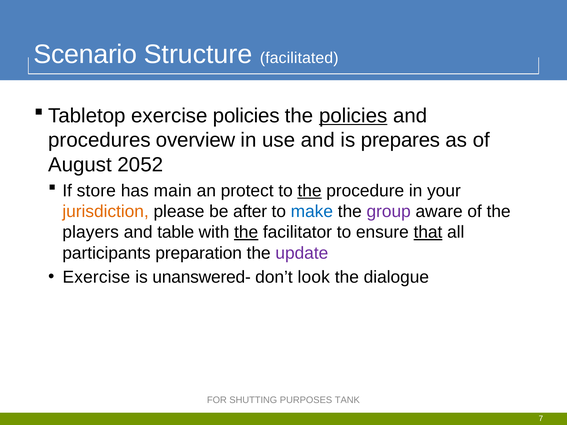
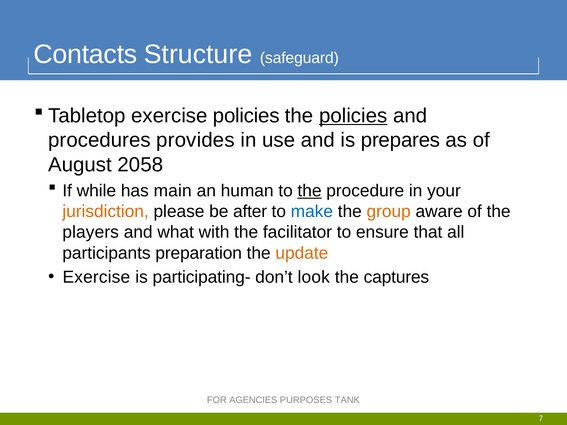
Scenario: Scenario -> Contacts (85, 54)
facilitated: facilitated -> safeguard (299, 58)
overview: overview -> provides (195, 140)
2052: 2052 -> 2058 (140, 165)
store: store -> while (96, 191)
protect: protect -> human (247, 191)
group colour: purple -> orange (389, 212)
table: table -> what (176, 232)
the underline: present -> none (246, 232)
that underline: present -> none (428, 232)
update colour: purple -> orange (302, 253)
unanswered-: unanswered- -> participating- (202, 277)
dialogue: dialogue -> captures (396, 277)
SHUTTING: SHUTTING -> AGENCIES (253, 400)
